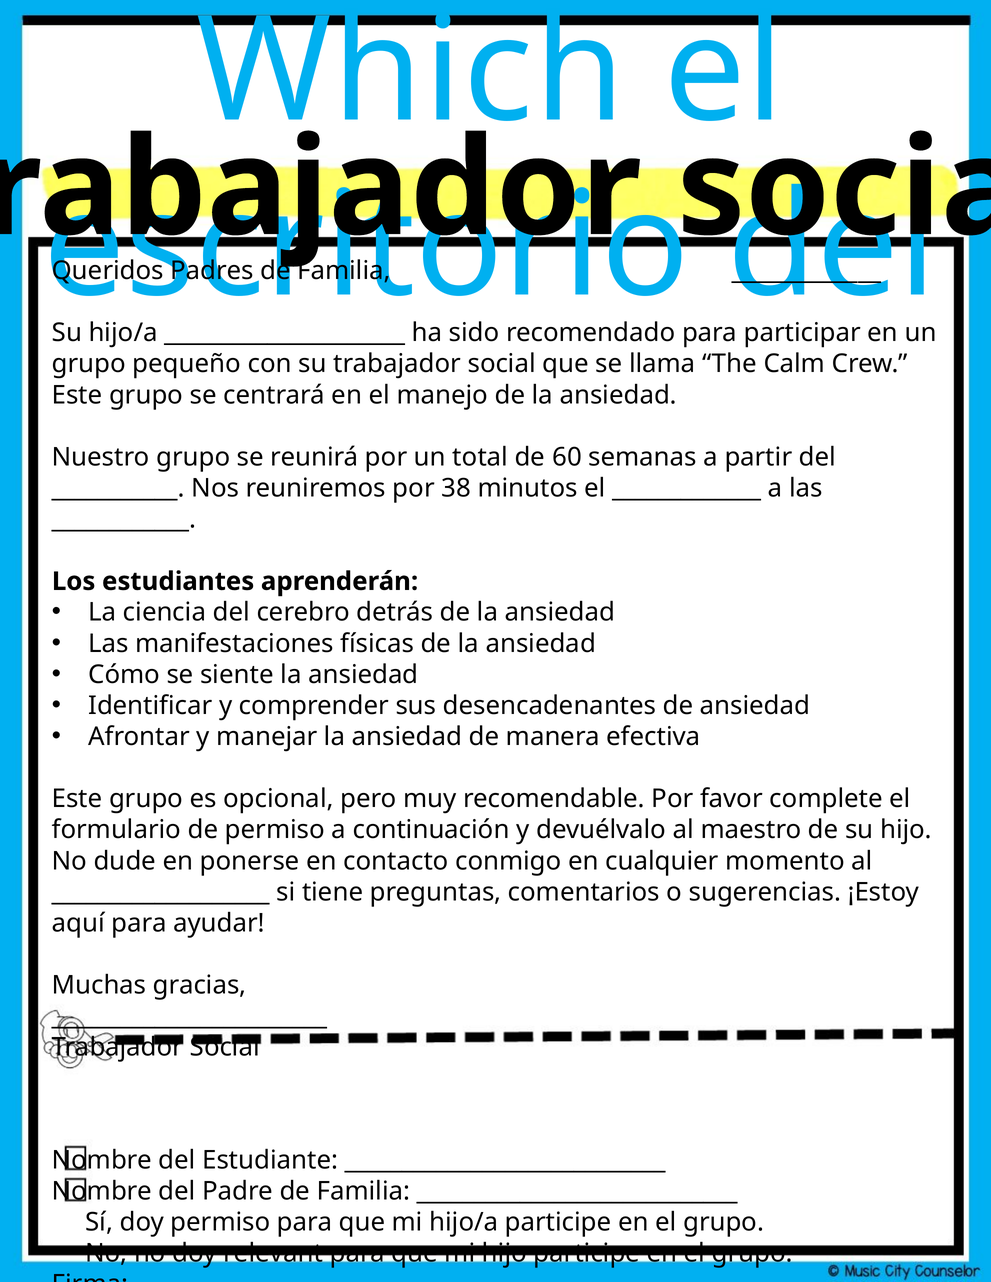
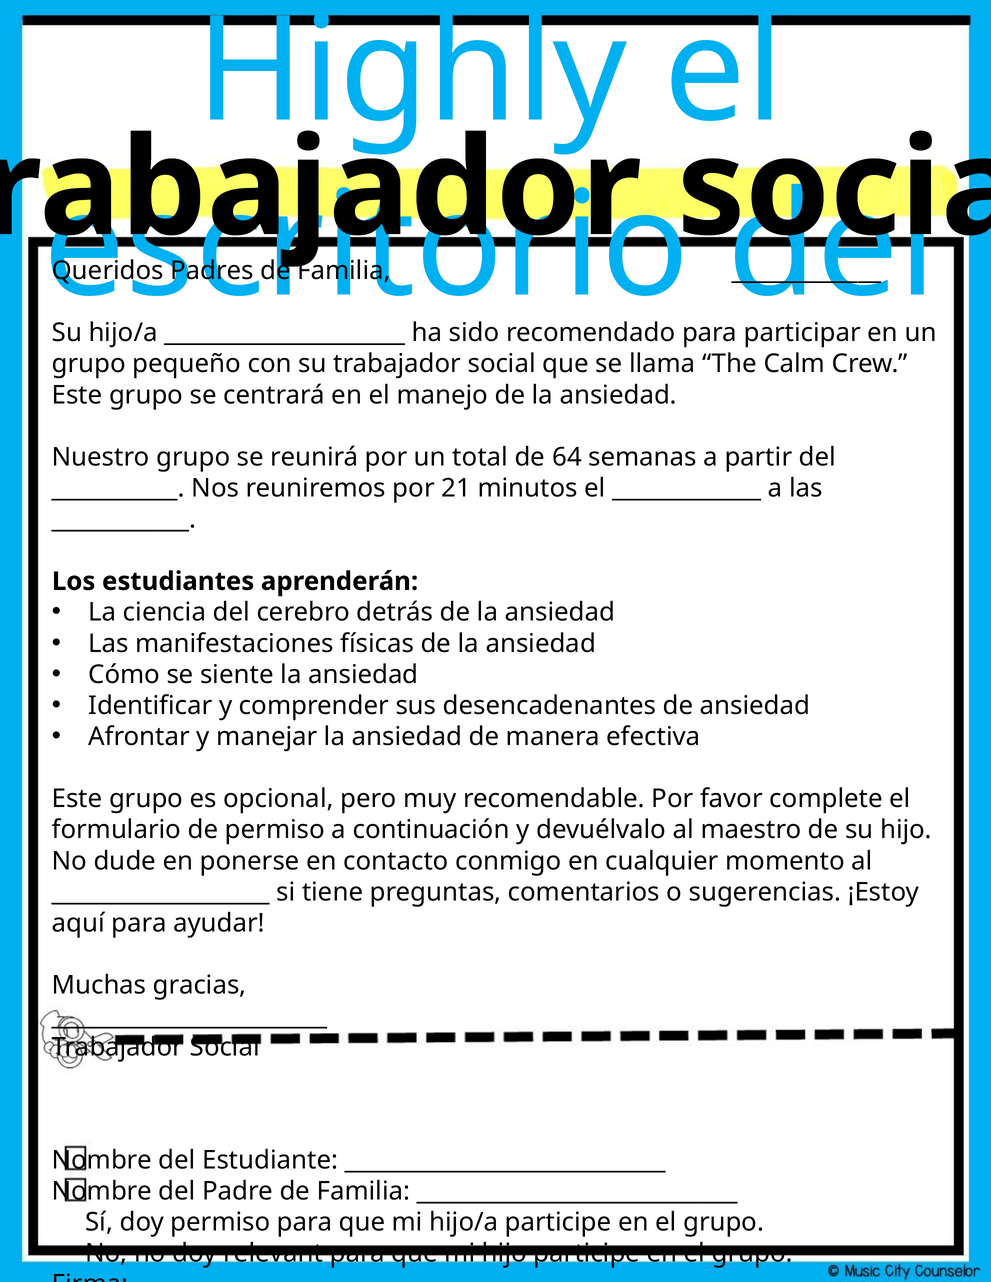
Which: Which -> Highly (412, 72)
60: 60 -> 64 (567, 457)
38: 38 -> 21 (456, 488)
